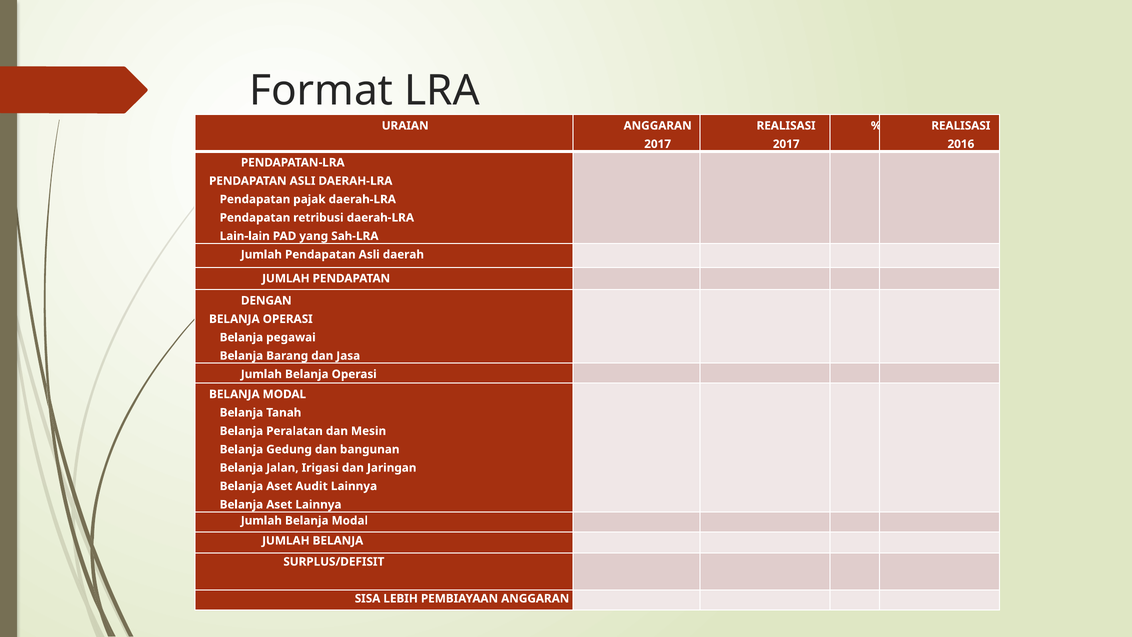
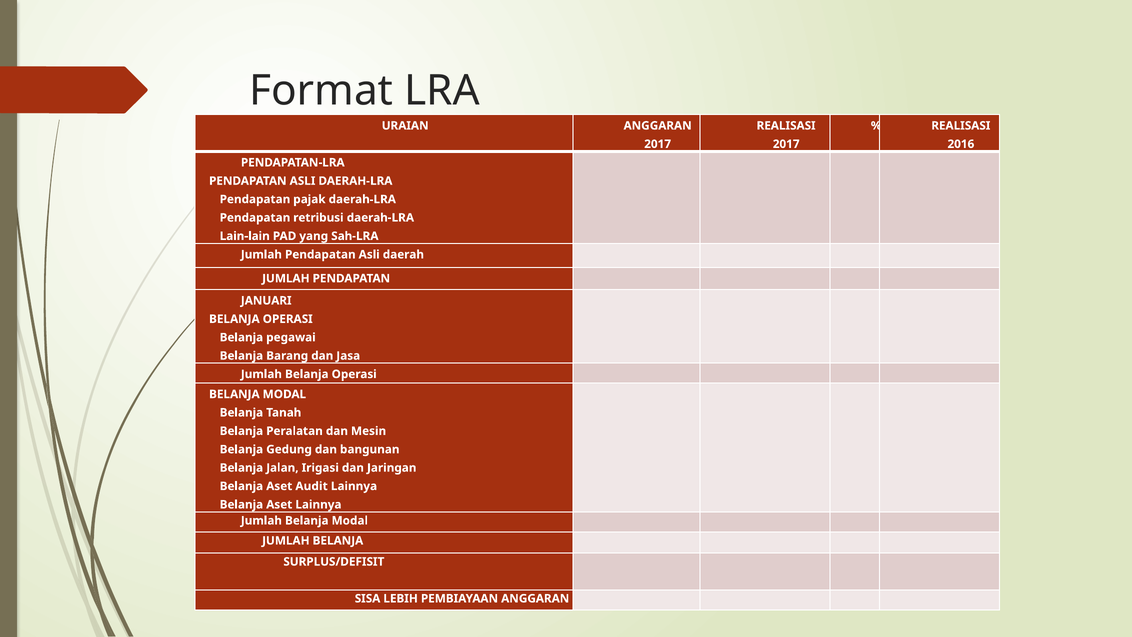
DENGAN: DENGAN -> JANUARI (266, 301)
